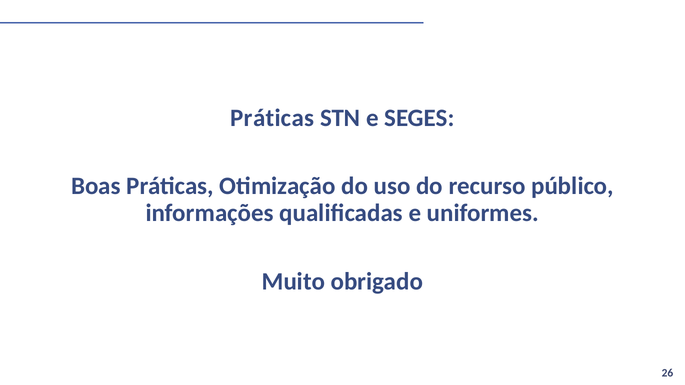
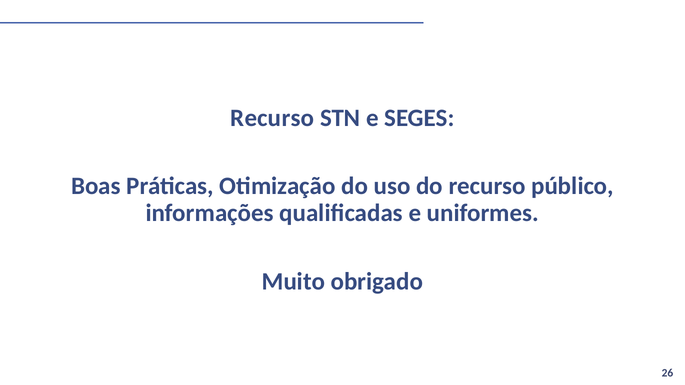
Práticas: Práticas -> Recurso (272, 118)
